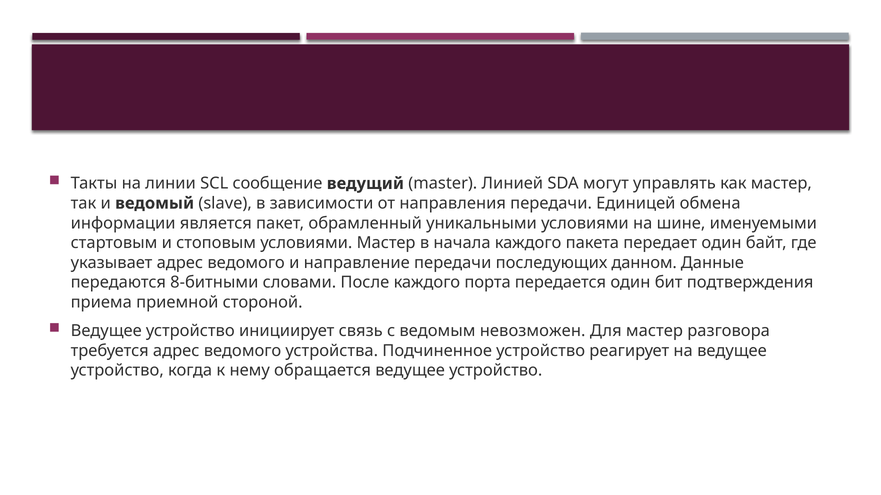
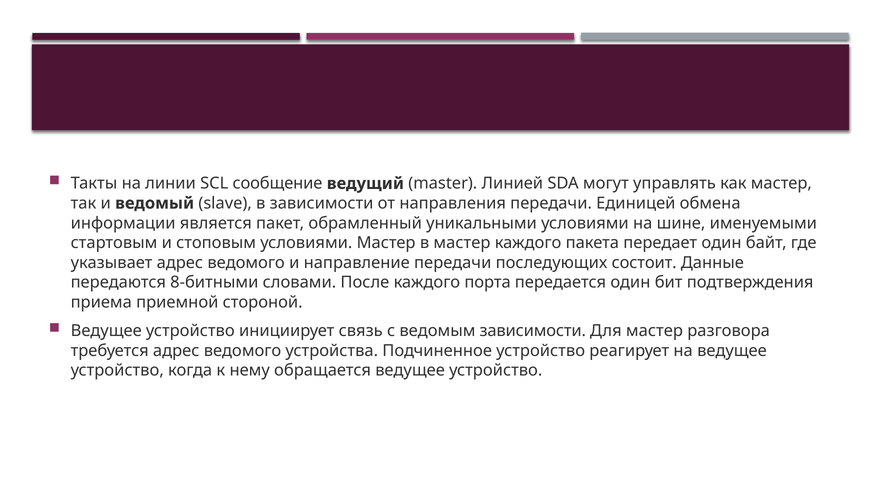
в начала: начала -> мастер (462, 243)
данном: данном -> состоит (644, 263)
ведомым невозможен: невозможен -> зависимости (533, 331)
